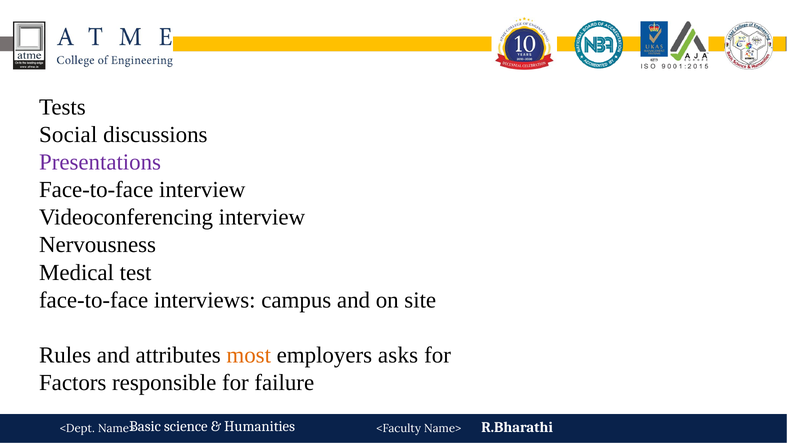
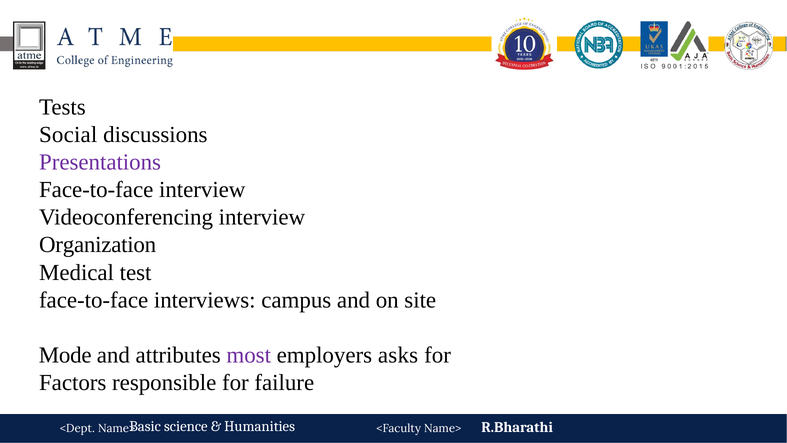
Nervousness: Nervousness -> Organization (98, 245)
Rules: Rules -> Mode (65, 355)
most colour: orange -> purple (249, 355)
